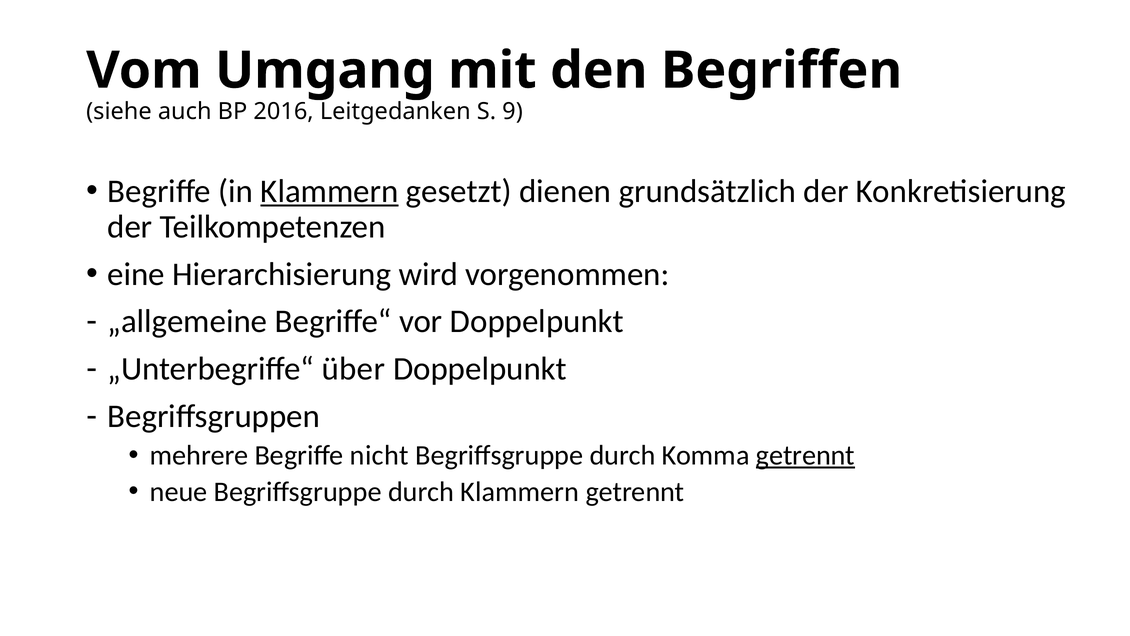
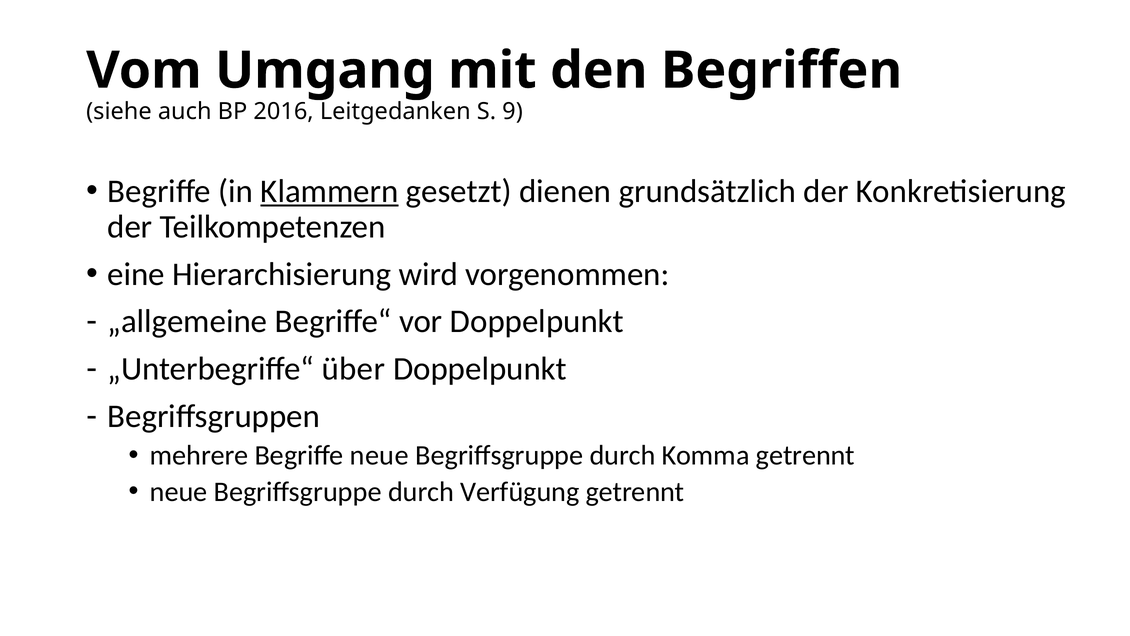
Begriffe nicht: nicht -> neue (379, 455)
getrennt underline: present -> none (805, 455)
durch Klammern: Klammern -> Verfügung (520, 491)
